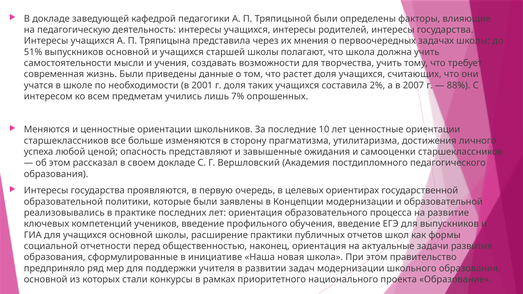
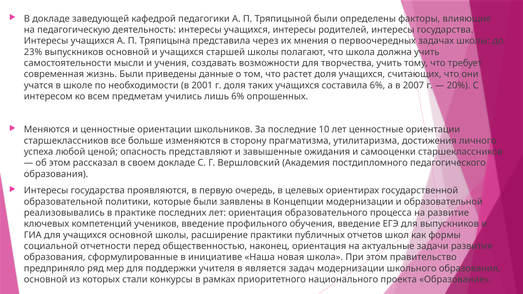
51%: 51% -> 23% (33, 52)
составила 2%: 2% -> 6% (377, 85)
88%: 88% -> 20% (459, 85)
лишь 7%: 7% -> 6% (238, 97)
развитии: развитии -> является (266, 269)
